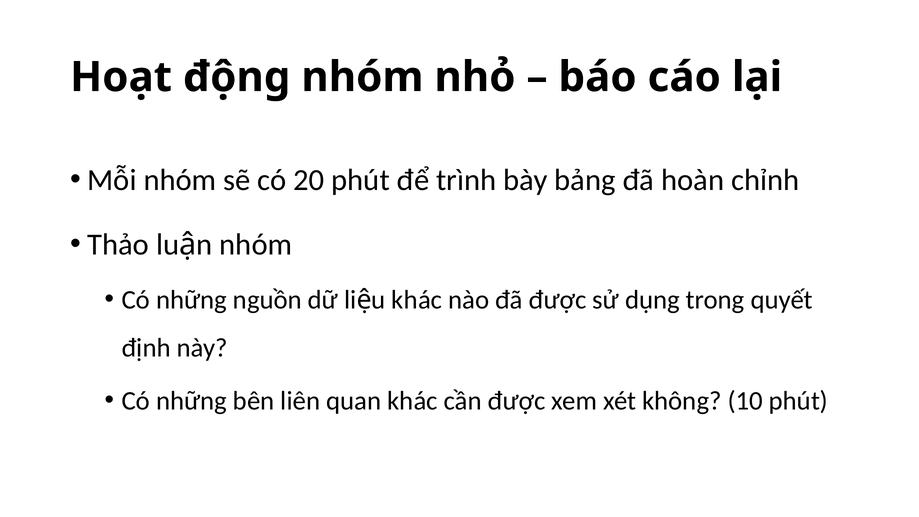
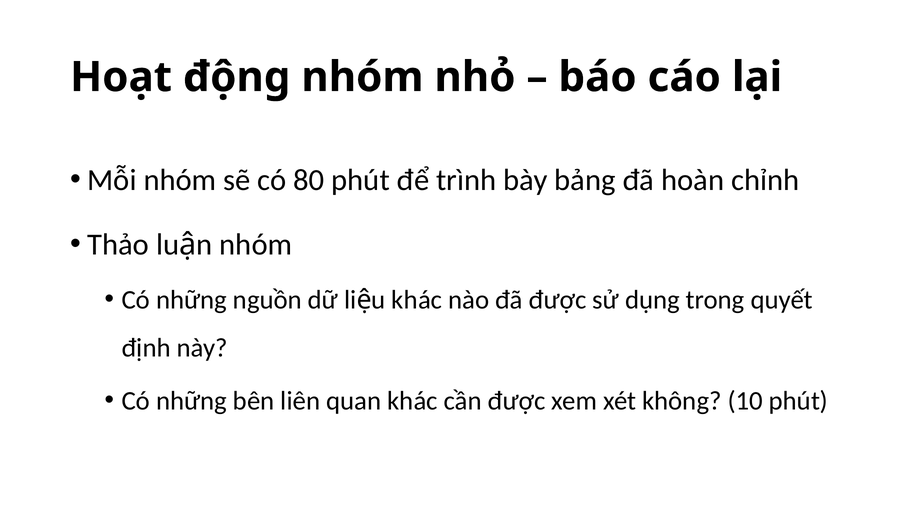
20: 20 -> 80 (309, 180)
